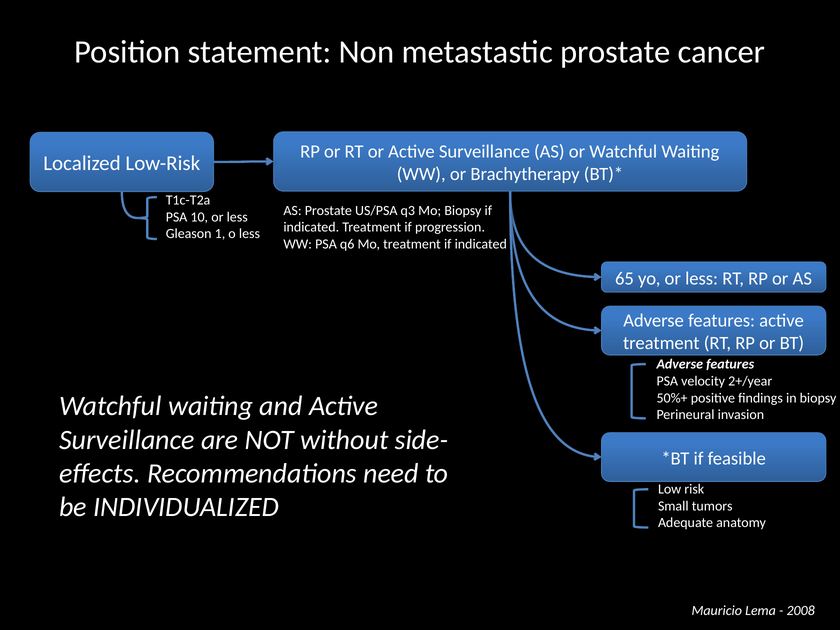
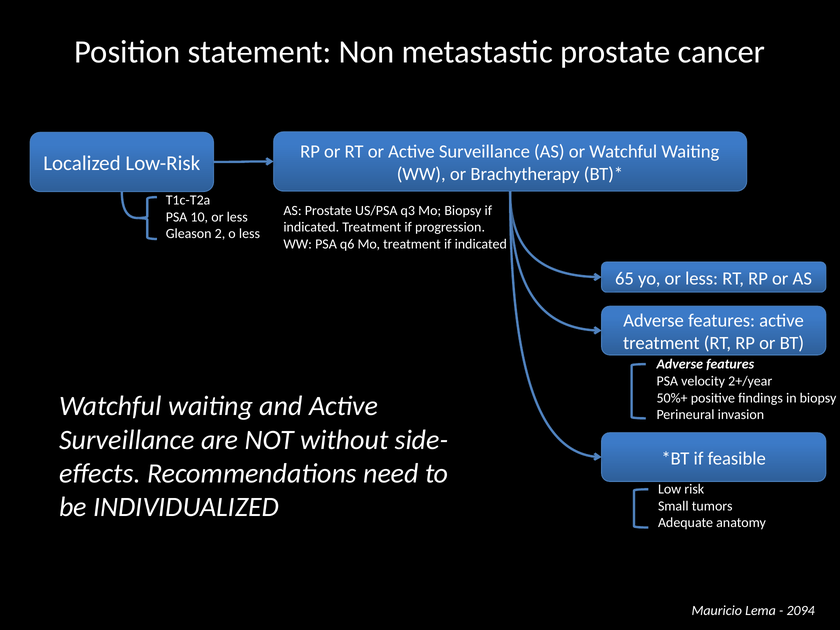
1: 1 -> 2 (220, 234)
2008: 2008 -> 2094 (801, 611)
